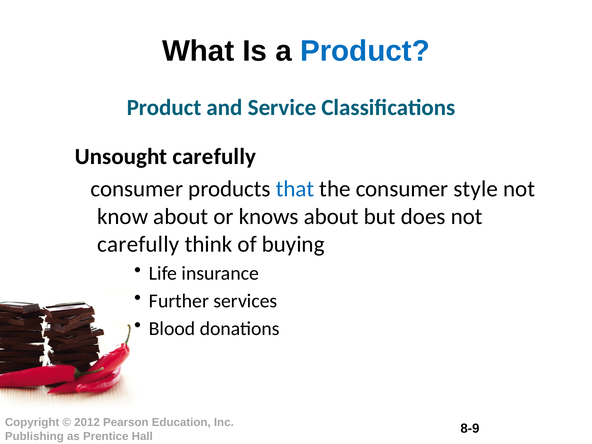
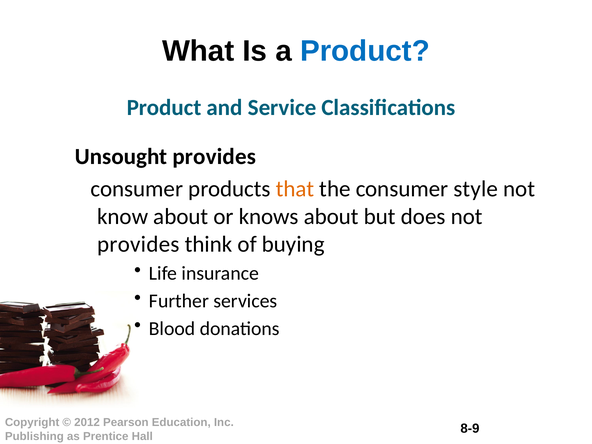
Unsought carefully: carefully -> provides (214, 157)
that colour: blue -> orange (295, 189)
carefully: carefully -> provides (138, 244)
